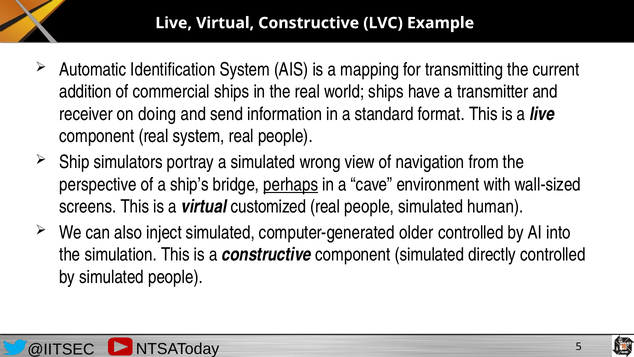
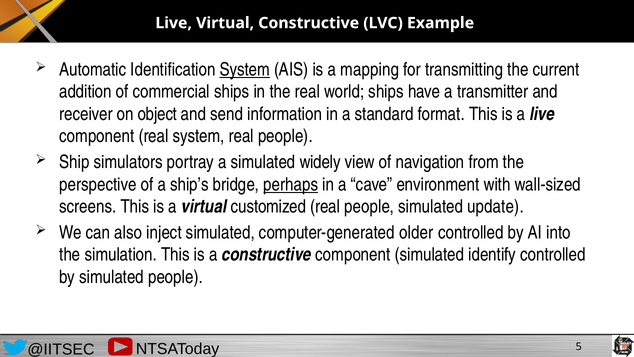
System underline: none -> present (245, 70)
doing: doing -> object (157, 114)
wrong: wrong -> widely (320, 162)
human: human -> update (495, 206)
directly: directly -> identify (492, 255)
